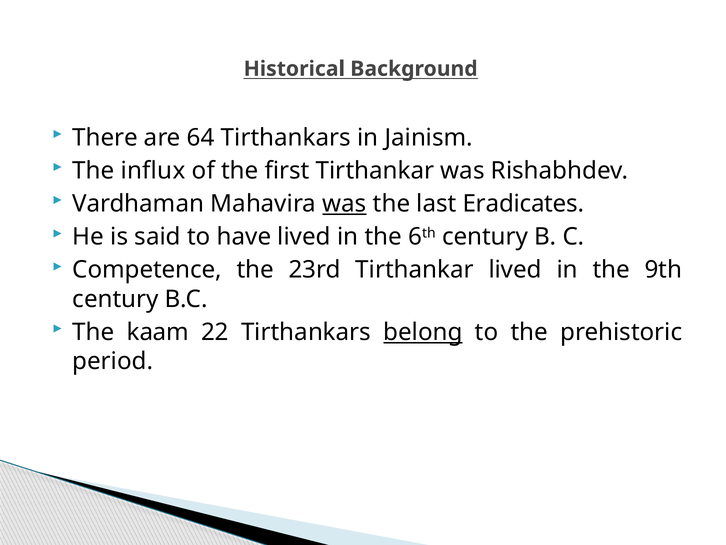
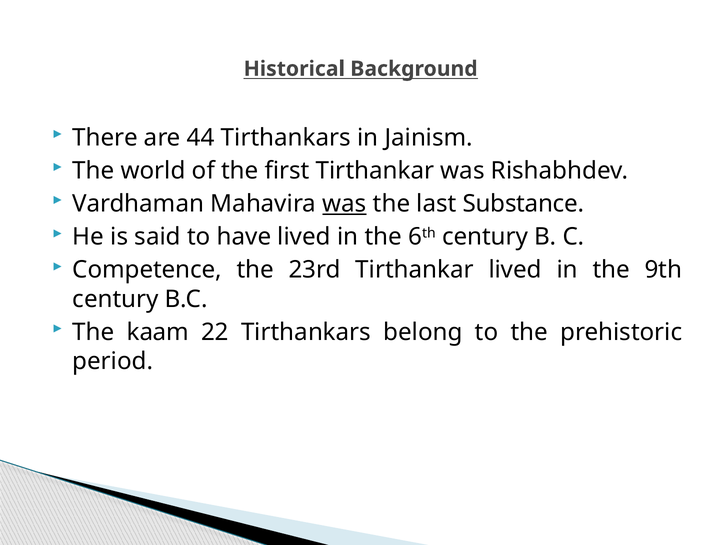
64: 64 -> 44 (201, 137)
influx: influx -> world (153, 170)
Eradicates: Eradicates -> Substance (523, 204)
belong underline: present -> none (423, 332)
